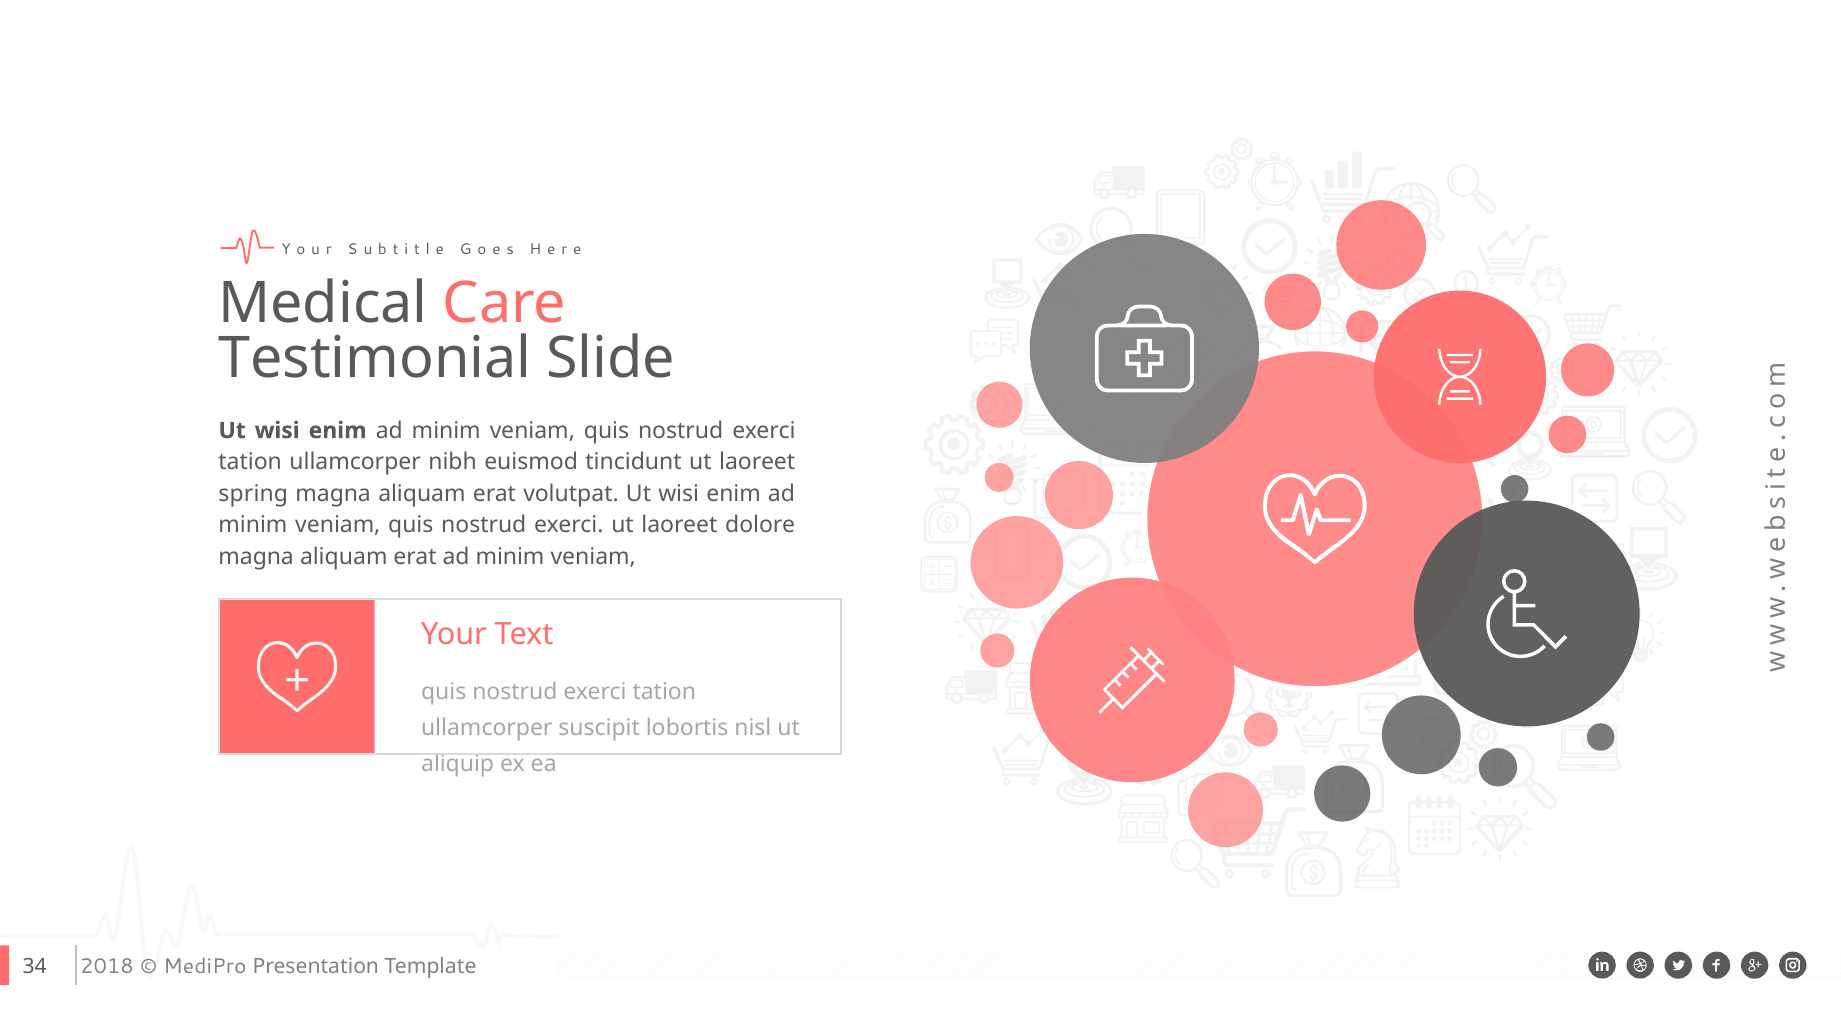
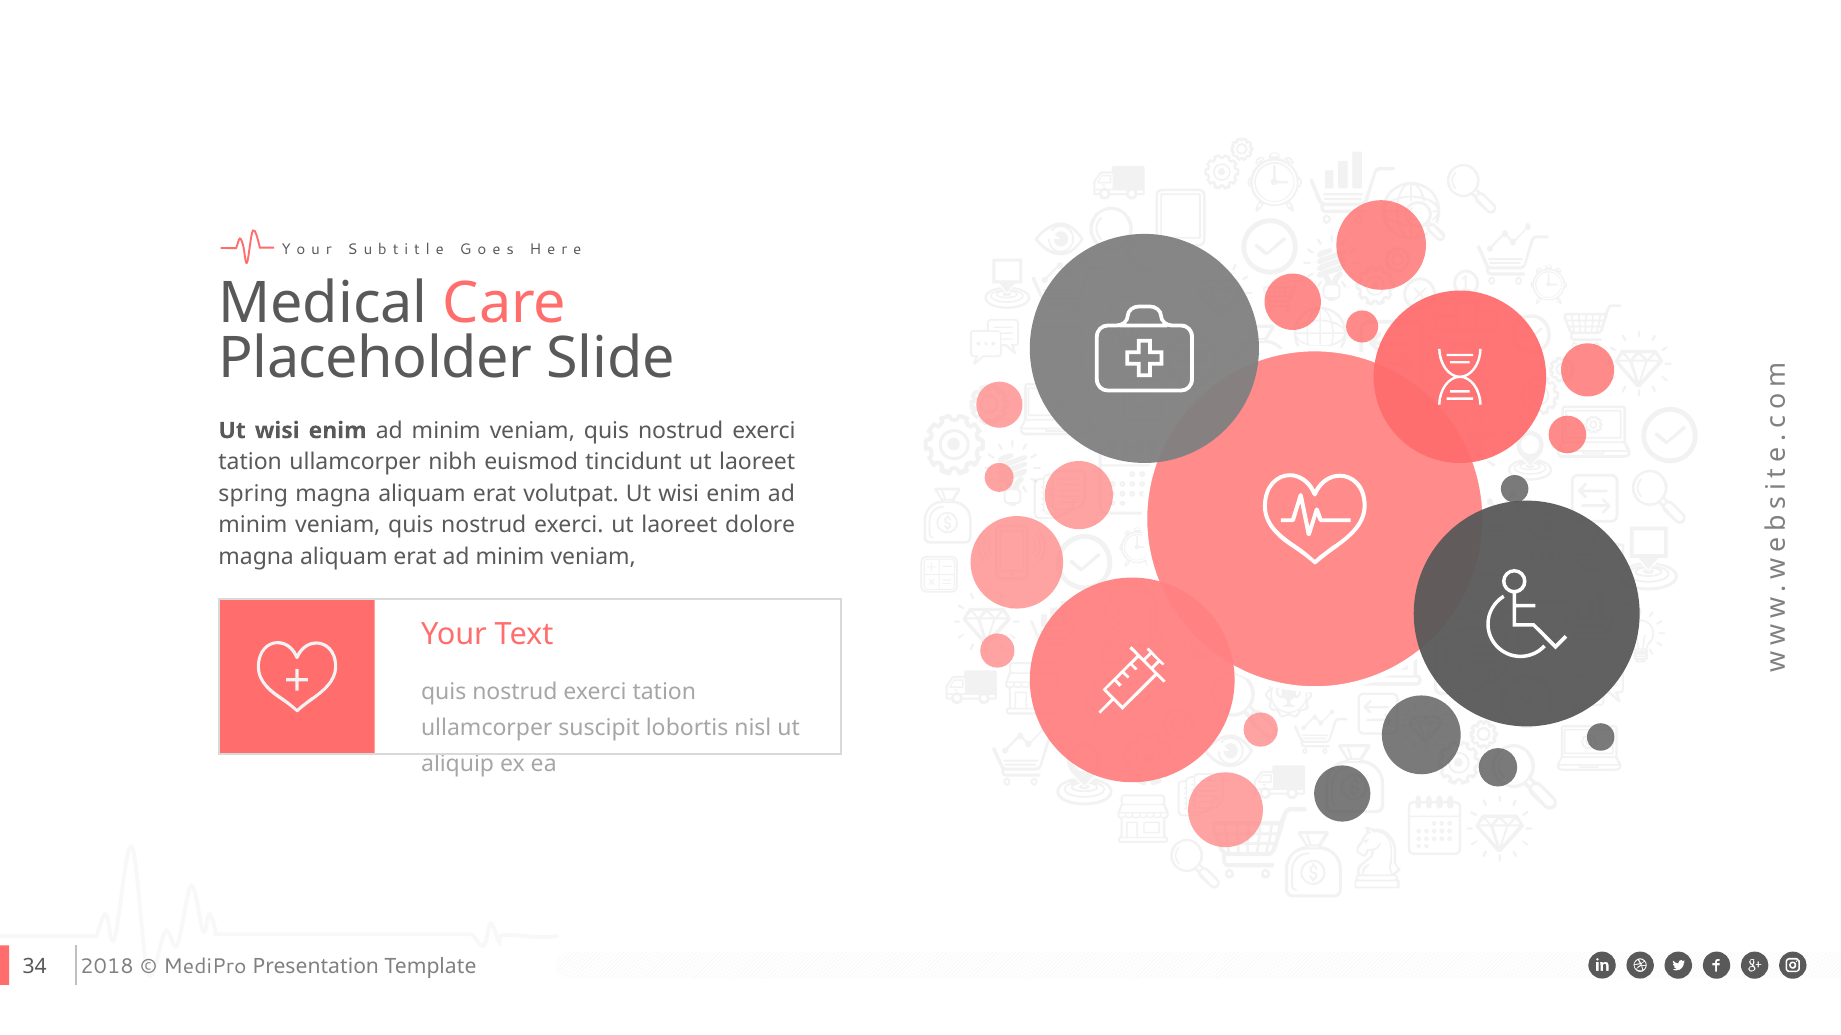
Testimonial: Testimonial -> Placeholder (375, 358)
